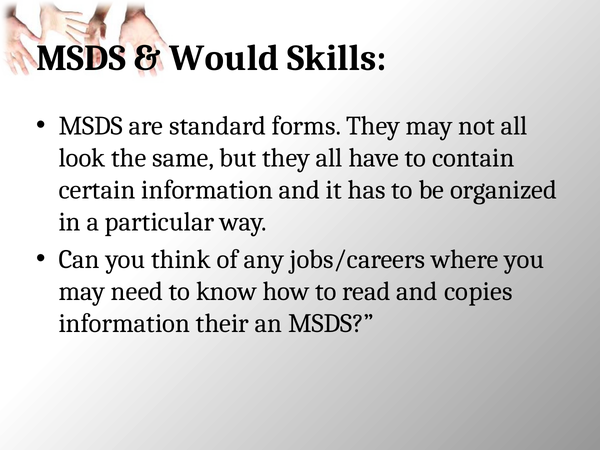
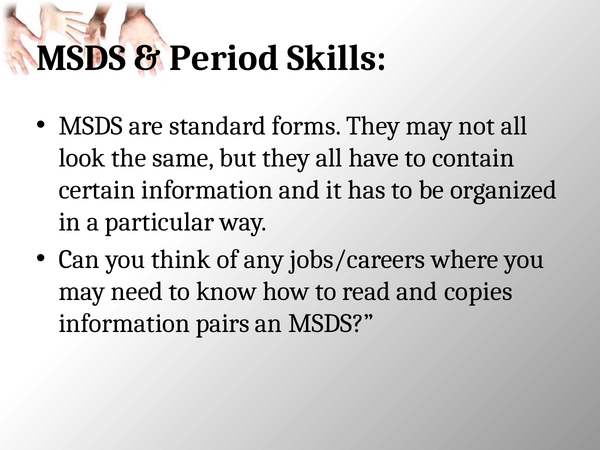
Would: Would -> Period (224, 58)
their: their -> pairs (223, 323)
